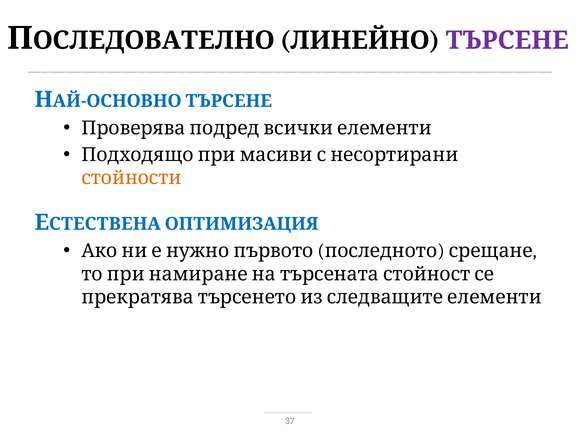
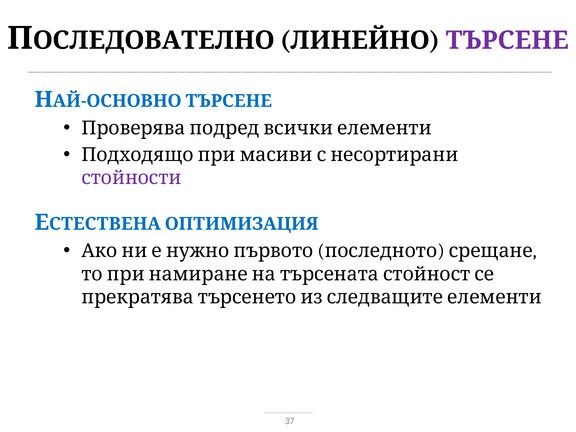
стойности colour: orange -> purple (131, 178)
